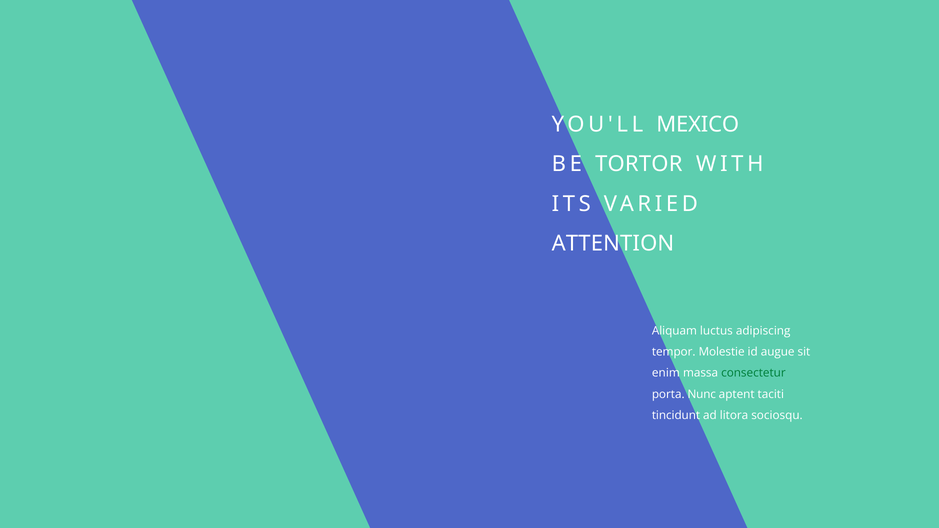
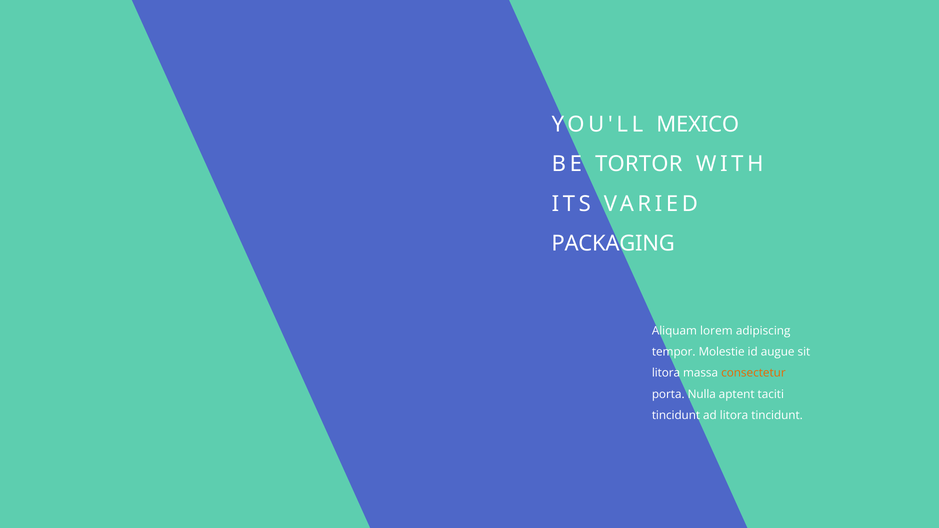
ATTENTION: ATTENTION -> PACKAGING (613, 243)
luctus: luctus -> lorem (716, 331)
enim: enim -> litora (666, 373)
consectetur colour: green -> orange (753, 373)
Nunc: Nunc -> Nulla (702, 394)
litora sociosqu: sociosqu -> tincidunt (777, 415)
